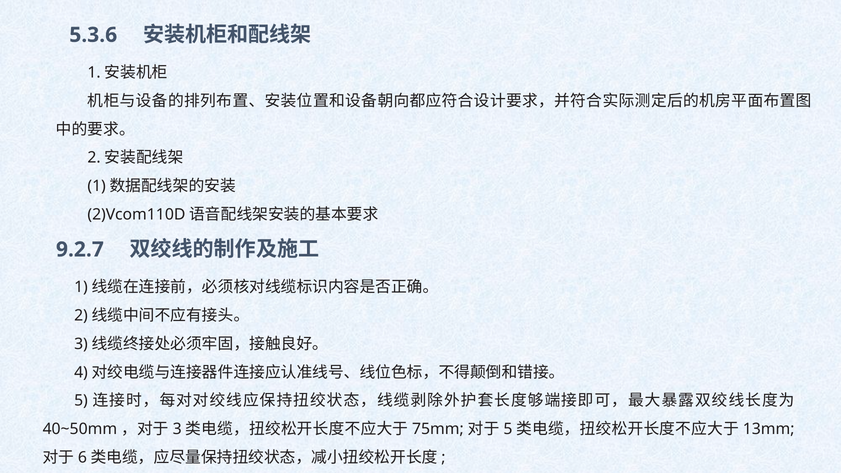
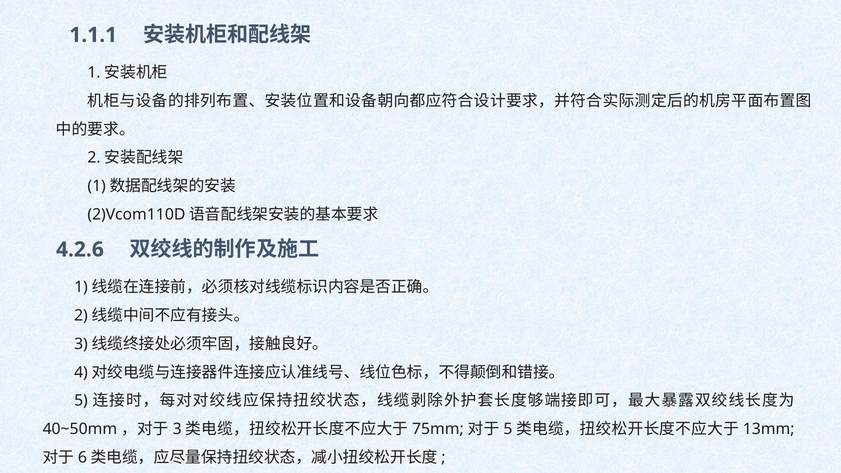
5.3.6: 5.3.6 -> 1.1.1 (93, 35)
9.2.7: 9.2.7 -> 4.2.6 (80, 250)
